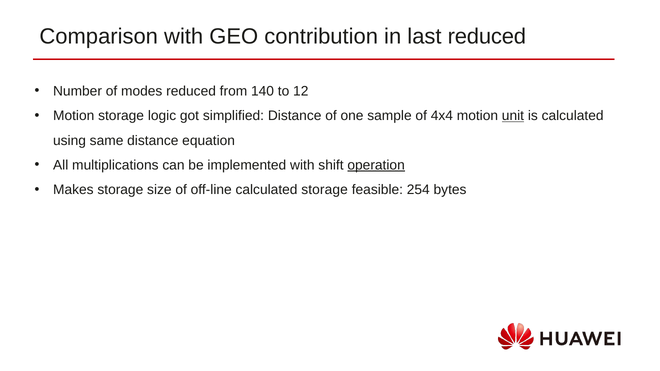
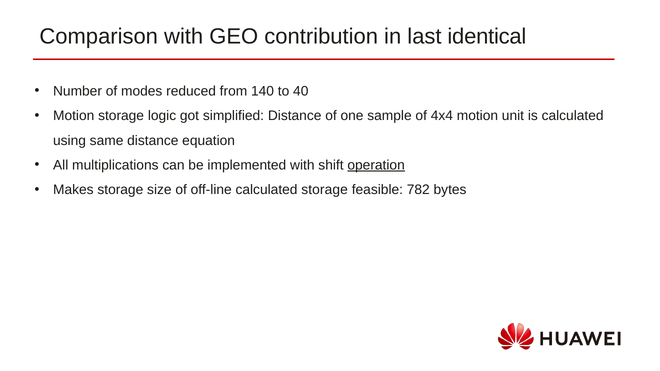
last reduced: reduced -> identical (487, 37)
12: 12 -> 40 (301, 91)
unit underline: present -> none (513, 116)
254: 254 -> 782 (418, 190)
